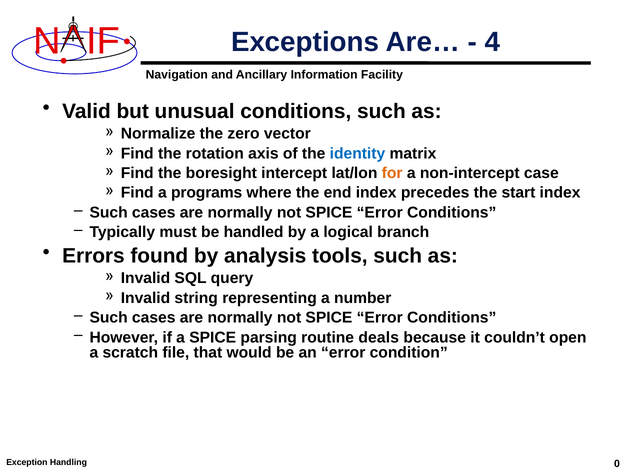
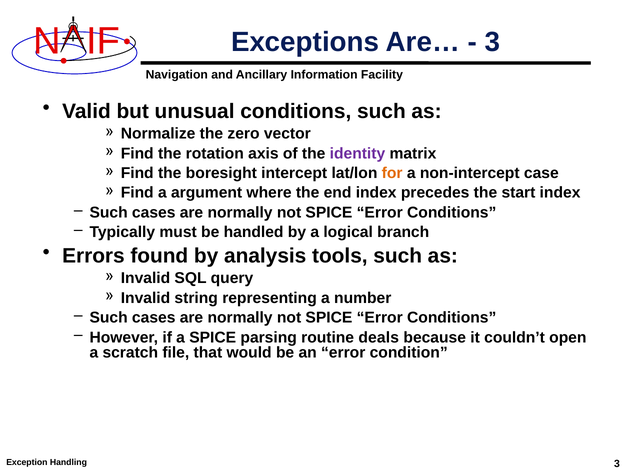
4: 4 -> 3 (493, 42)
identity colour: blue -> purple (357, 153)
programs: programs -> argument (207, 193)
Handling 0: 0 -> 3 (617, 463)
